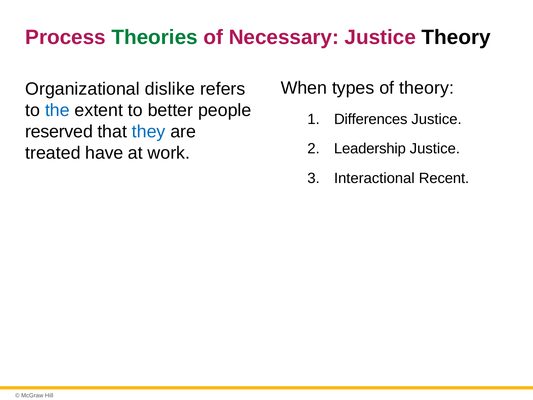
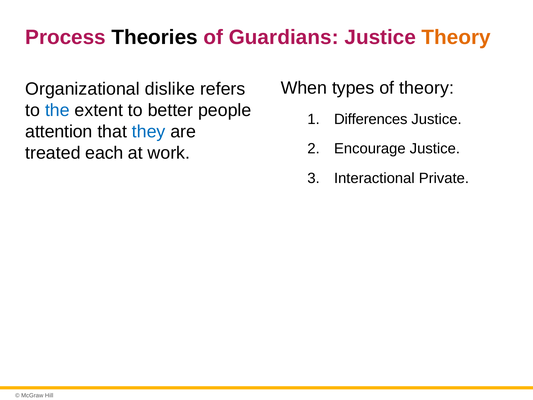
Theories colour: green -> black (155, 37)
Necessary: Necessary -> Guardians (284, 37)
Theory colour: black -> orange (456, 37)
reserved: reserved -> attention (59, 132)
Leadership: Leadership -> Encourage (370, 149)
have: have -> each (104, 153)
Recent: Recent -> Private (444, 178)
